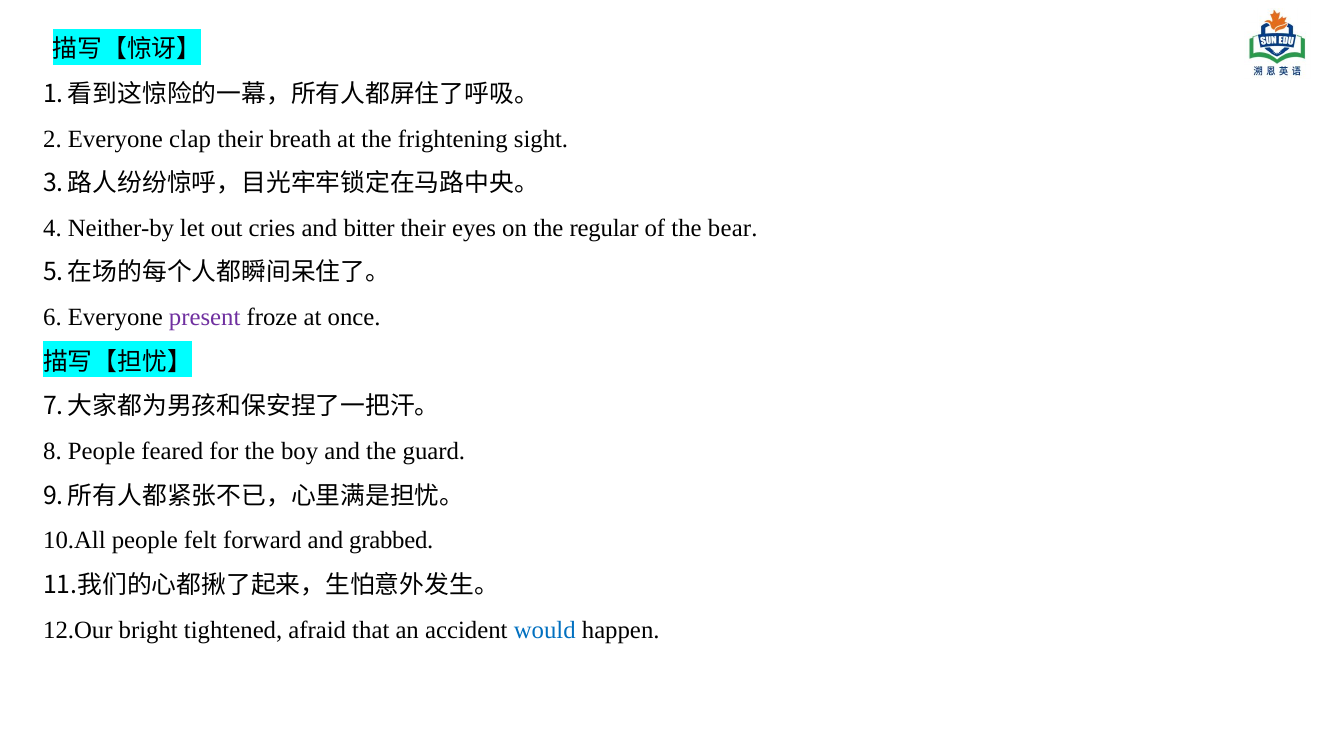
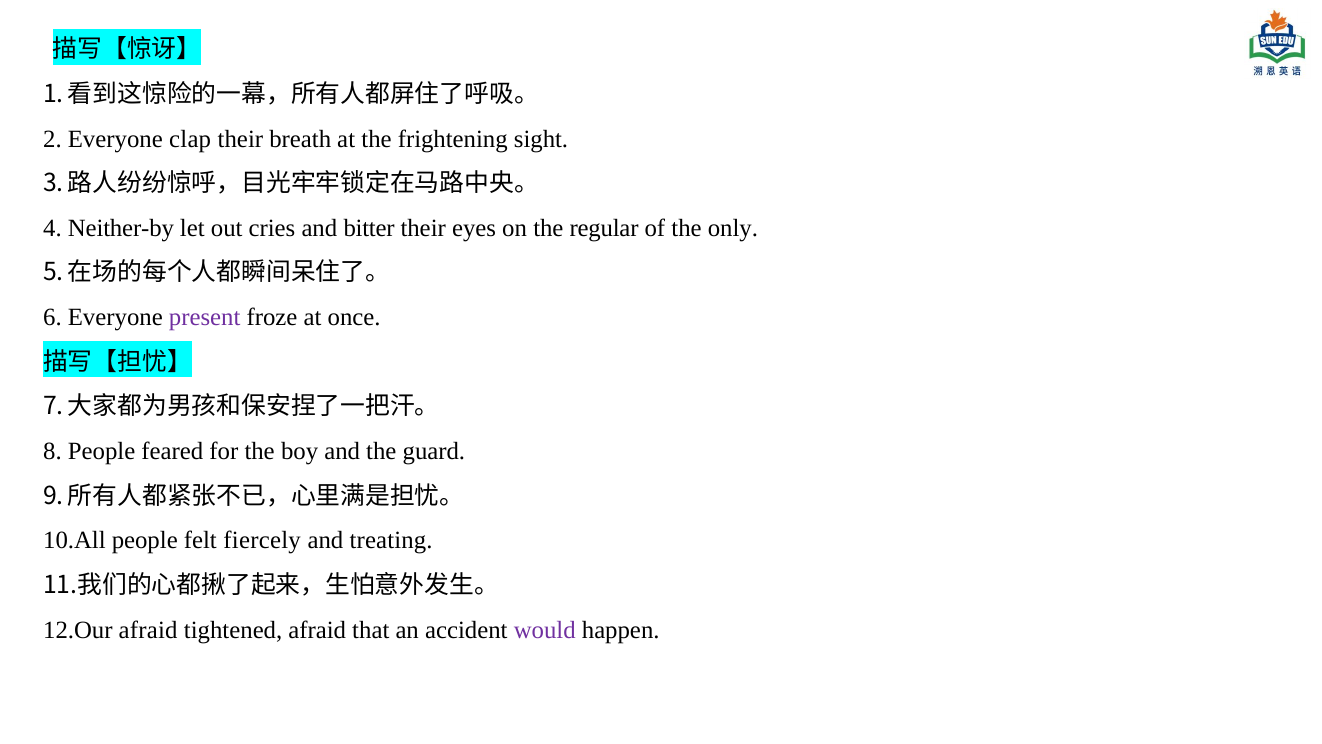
bear: bear -> only (733, 228)
forward: forward -> fiercely (262, 540)
grabbed: grabbed -> treating (391, 540)
bright: bright -> afraid (148, 630)
would colour: blue -> purple (545, 630)
